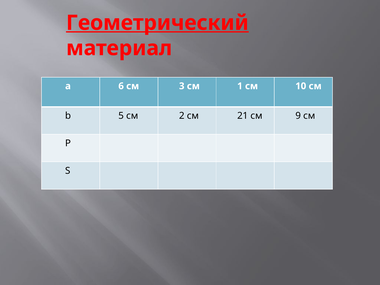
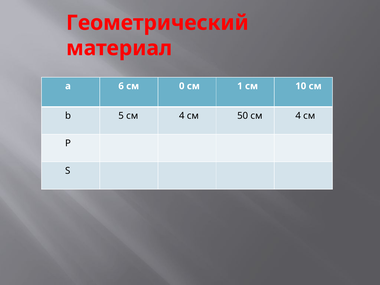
Геометрический underline: present -> none (157, 23)
3: 3 -> 0 (182, 86)
5 см 2: 2 -> 4 (182, 116)
21: 21 -> 50 (243, 116)
9: 9 -> 4 (298, 116)
